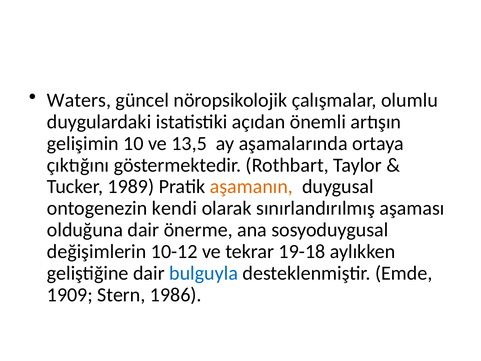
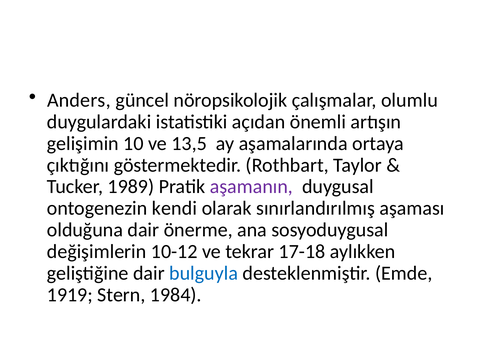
Waters: Waters -> Anders (79, 100)
aşamanın colour: orange -> purple (251, 187)
19-18: 19-18 -> 17-18 (302, 252)
1909: 1909 -> 1919 (70, 295)
1986: 1986 -> 1984 (176, 295)
